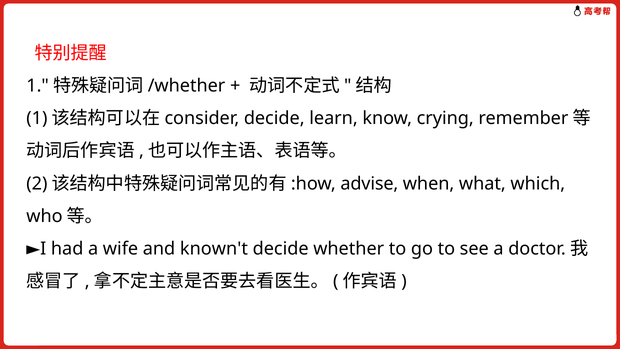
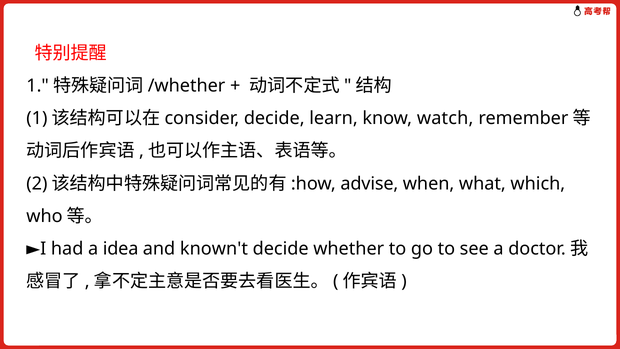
crying: crying -> watch (445, 118)
wife: wife -> idea (121, 249)
